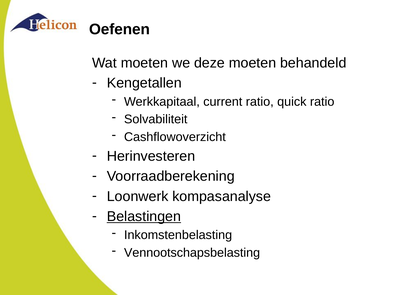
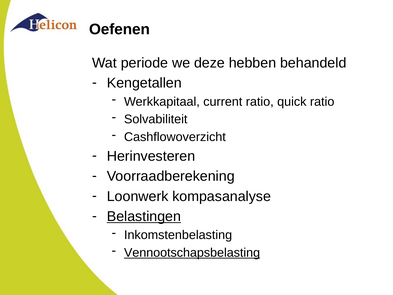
Wat moeten: moeten -> periode (144, 63)
deze moeten: moeten -> hebben (252, 63)
Vennootschapsbelasting underline: none -> present (192, 253)
